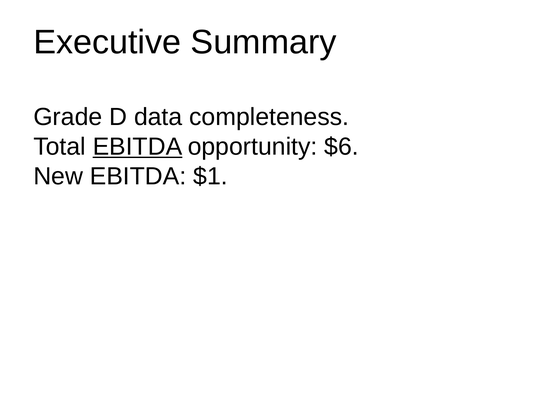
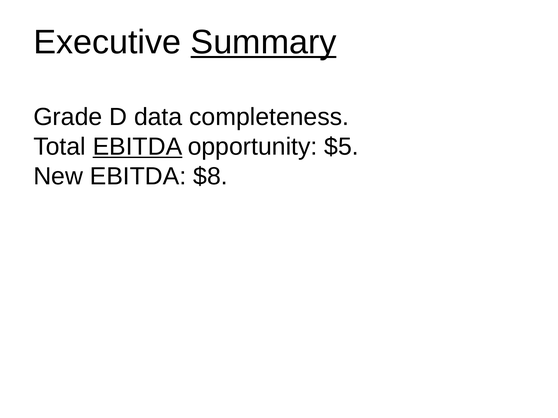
Summary underline: none -> present (264, 42)
$6: $6 -> $5 (341, 147)
$1: $1 -> $8 (211, 177)
